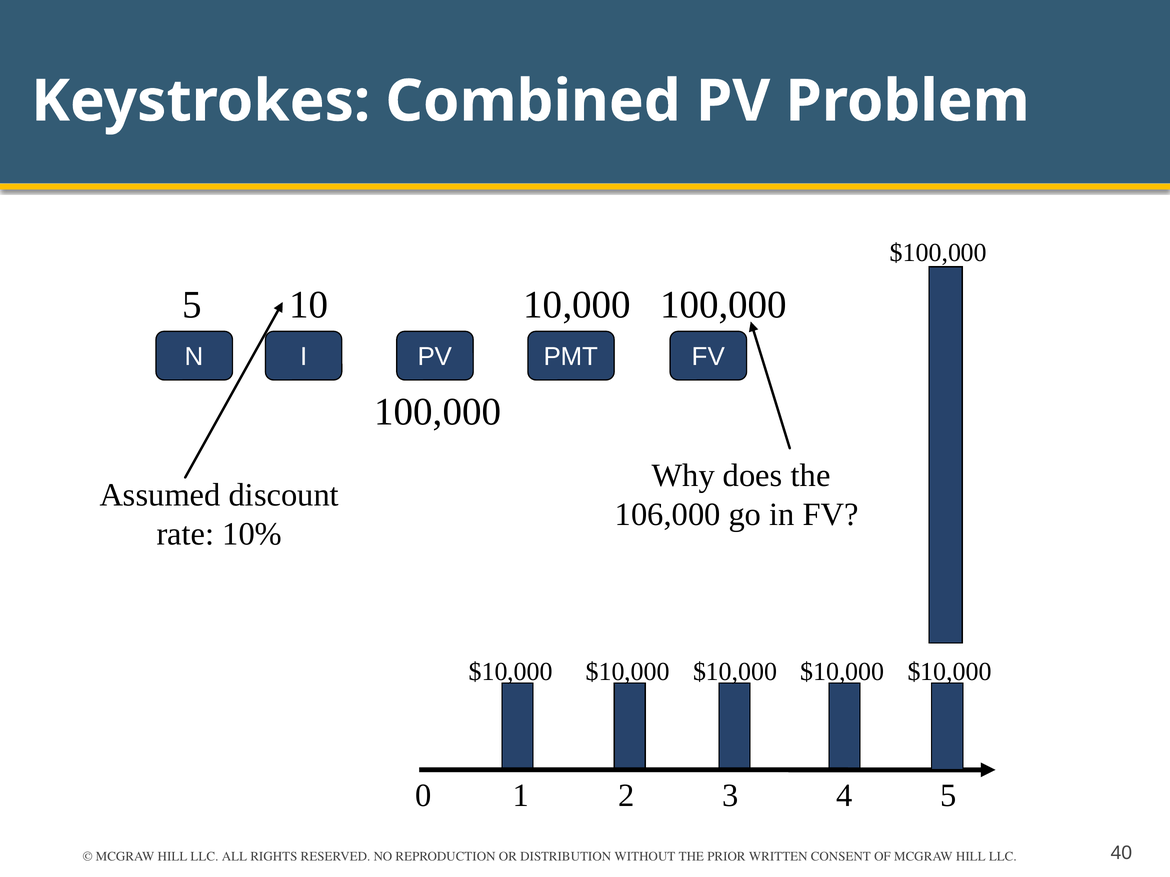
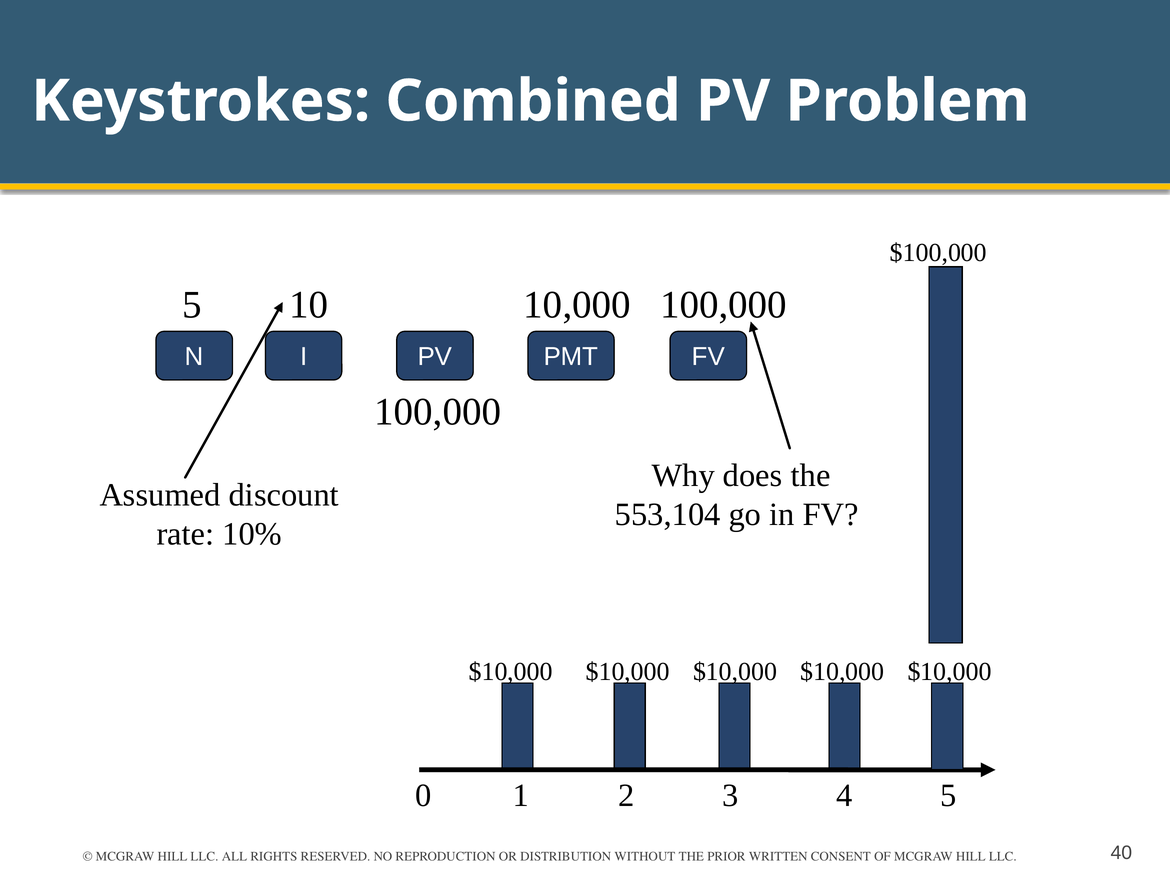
106,000: 106,000 -> 553,104 (668, 515)
